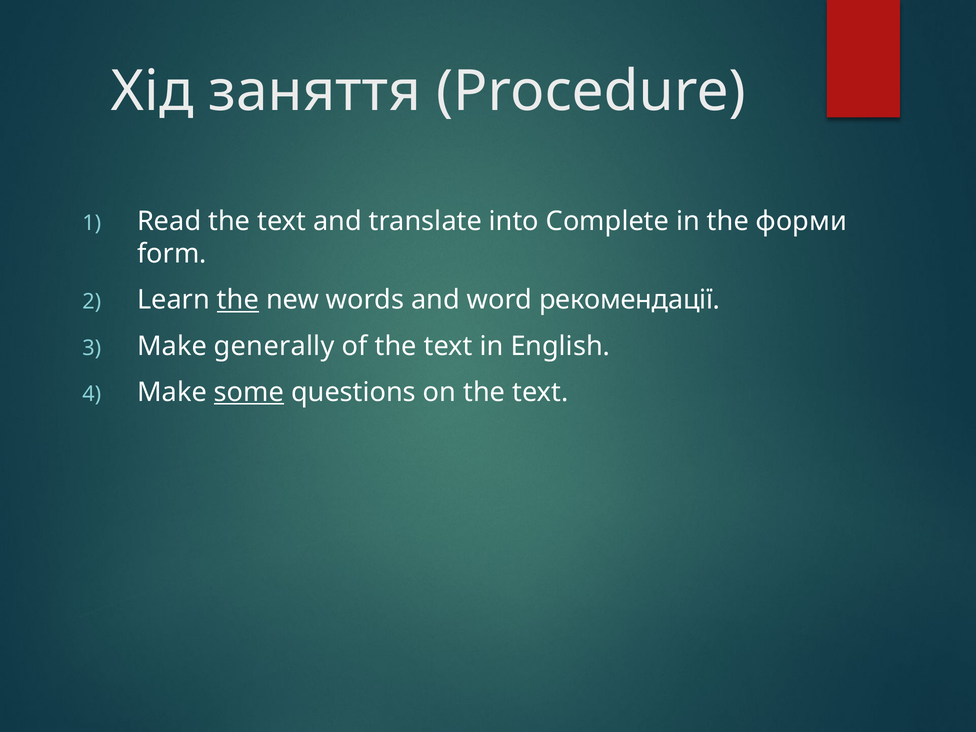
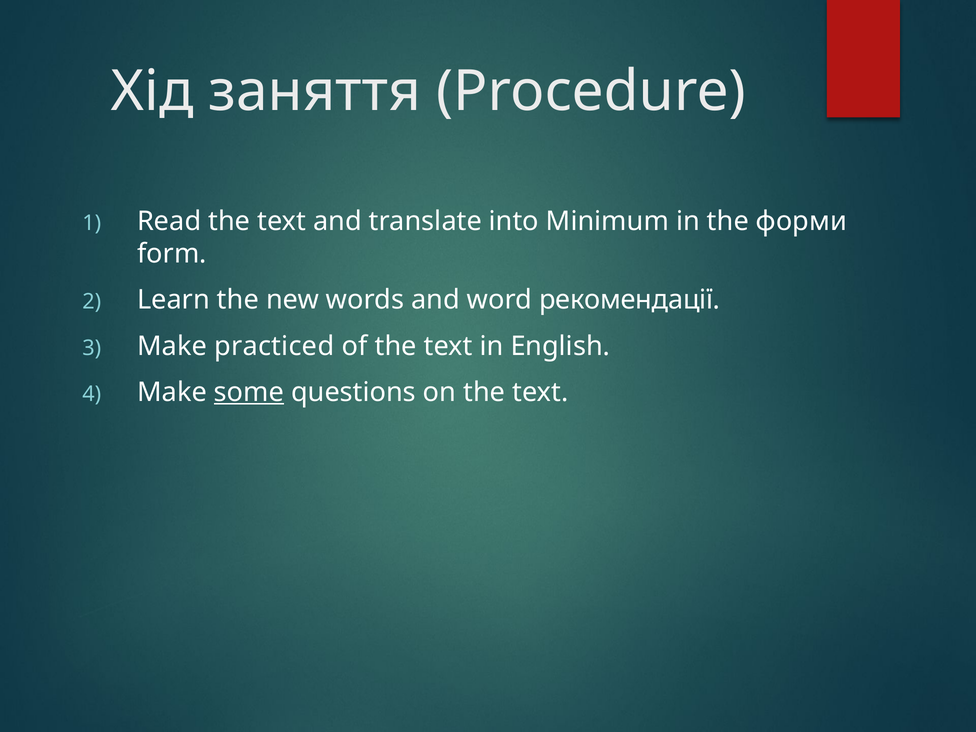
Complete: Complete -> Minimum (607, 221)
the underline: present -> none (238, 300)
generally: generally -> practiced (274, 346)
